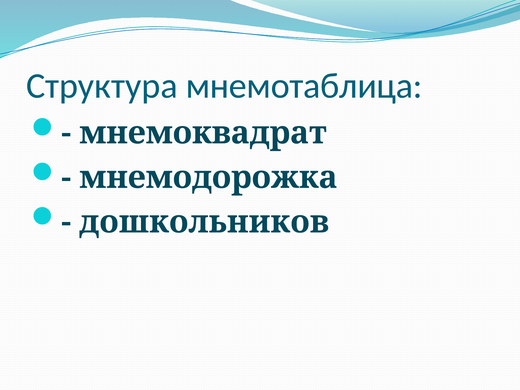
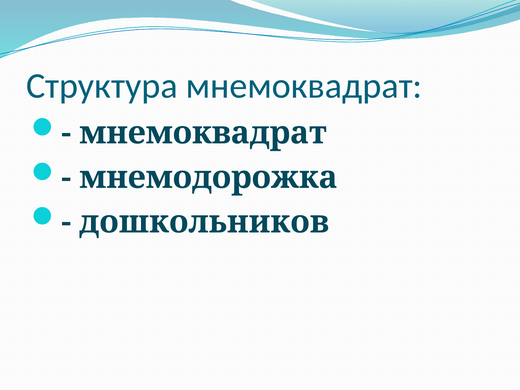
Структура мнемотаблица: мнемотаблица -> мнемоквадрат (304, 86)
